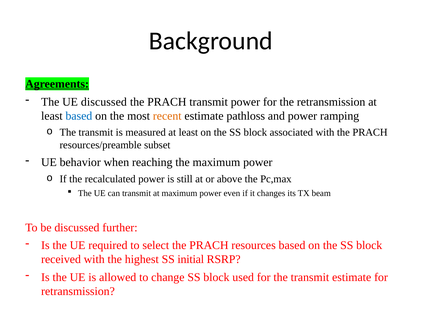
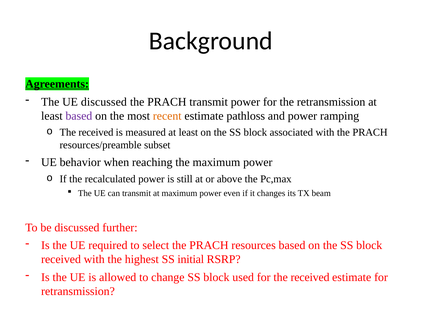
based colour: blue -> purple (79, 116)
transmit: transmit -> received (96, 132)
for the transmit: transmit -> received (310, 277)
